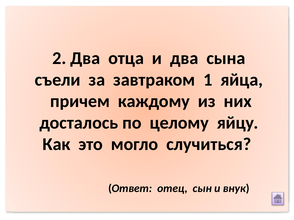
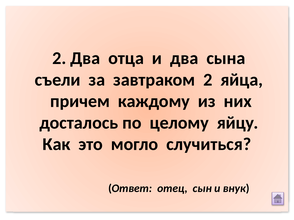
завтраком 1: 1 -> 2 (208, 80)
